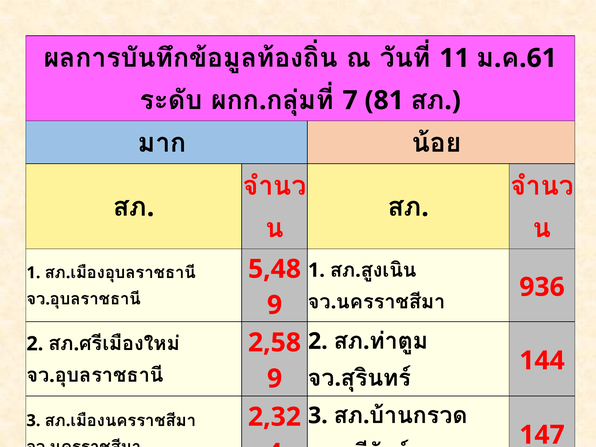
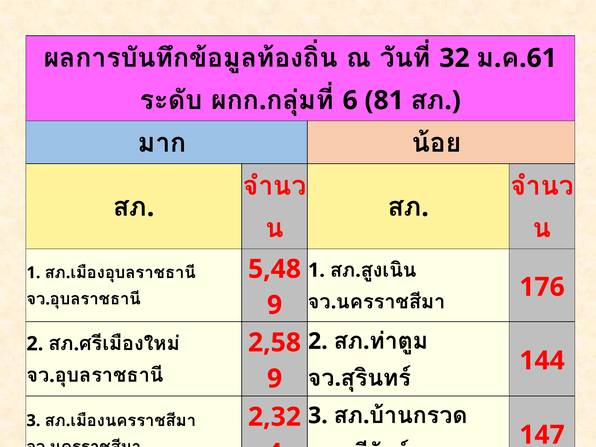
11: 11 -> 32 (454, 58)
7: 7 -> 6 (350, 100)
936: 936 -> 176 (542, 287)
